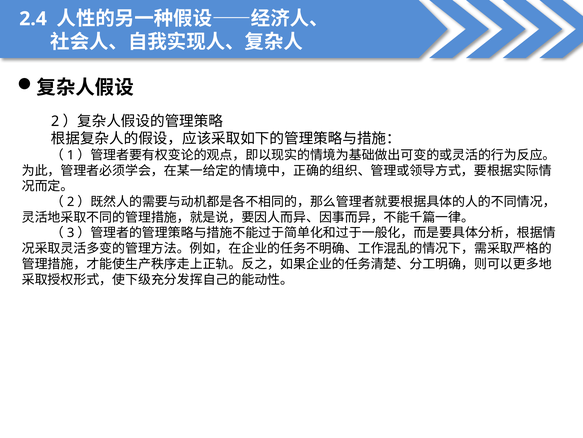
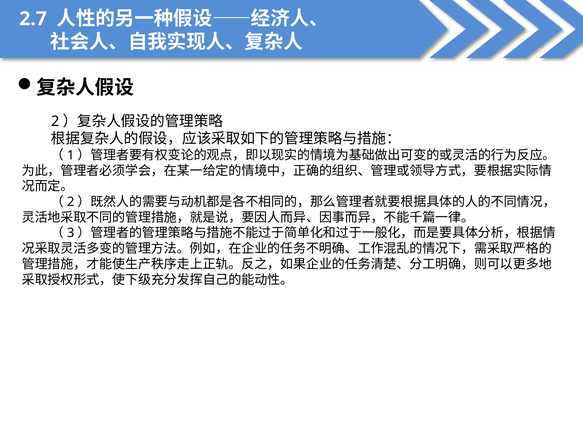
2.4: 2.4 -> 2.7 (33, 19)
